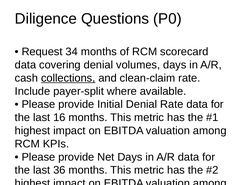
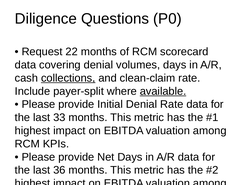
34: 34 -> 22 (72, 52)
available underline: none -> present (163, 91)
16: 16 -> 33 (59, 118)
